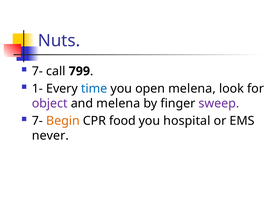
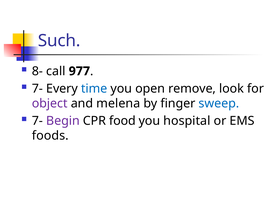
Nuts: Nuts -> Such (59, 41)
7-: 7- -> 8- (37, 71)
799: 799 -> 977 (79, 71)
1-: 1- -> 7- (37, 89)
open melena: melena -> remove (192, 89)
sweep colour: purple -> blue (219, 104)
Begin colour: orange -> purple (63, 121)
never: never -> foods (50, 136)
